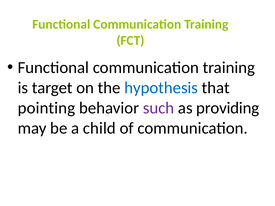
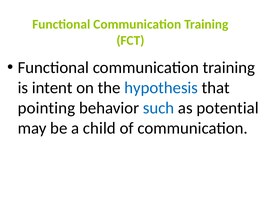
target: target -> intent (52, 88)
such colour: purple -> blue (159, 108)
providing: providing -> potential (228, 108)
